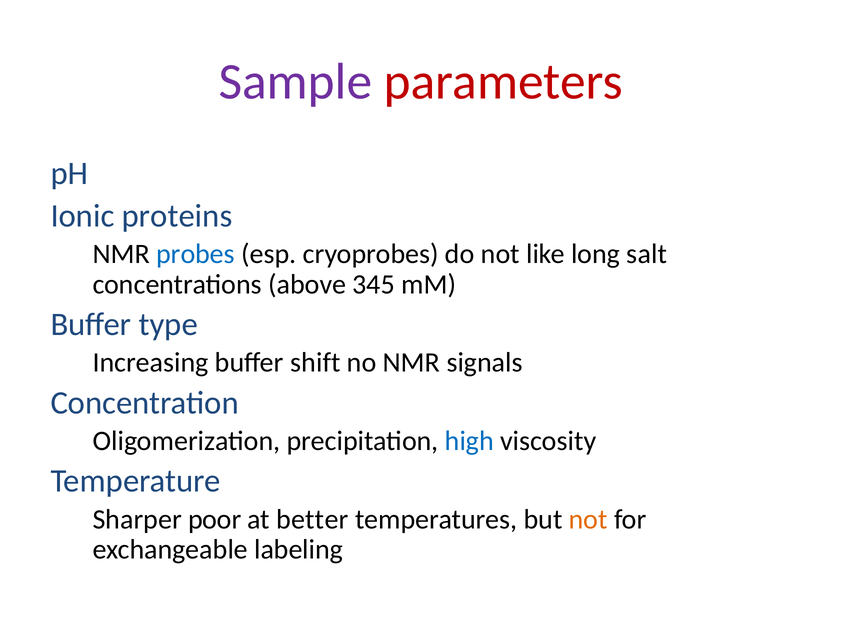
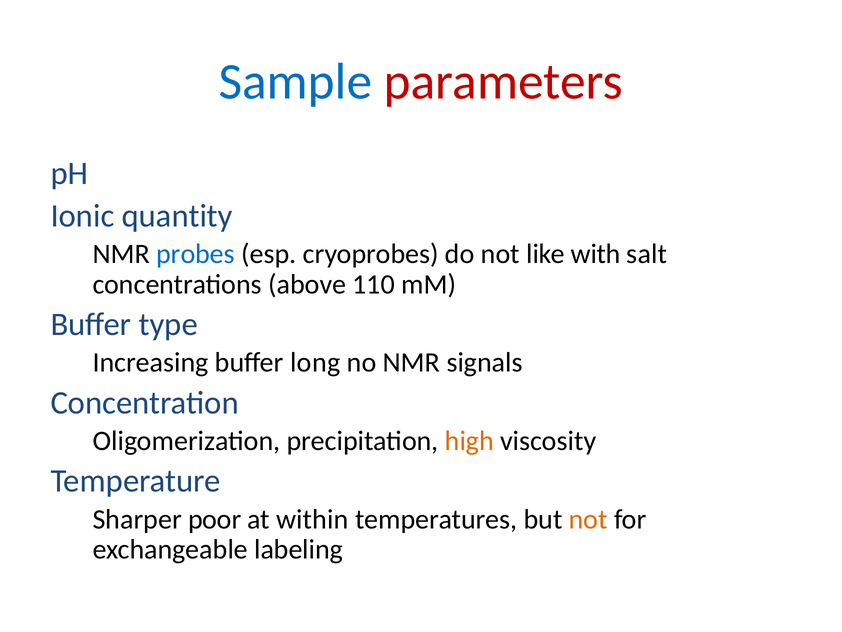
Sample colour: purple -> blue (295, 82)
proteins: proteins -> quantity (177, 216)
long: long -> with (596, 254)
345: 345 -> 110 (374, 284)
shift: shift -> long (315, 362)
high colour: blue -> orange (469, 441)
better: better -> within (312, 519)
